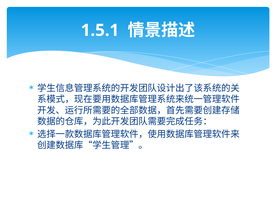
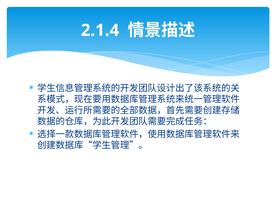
1.5.1: 1.5.1 -> 2.1.4 (100, 30)
